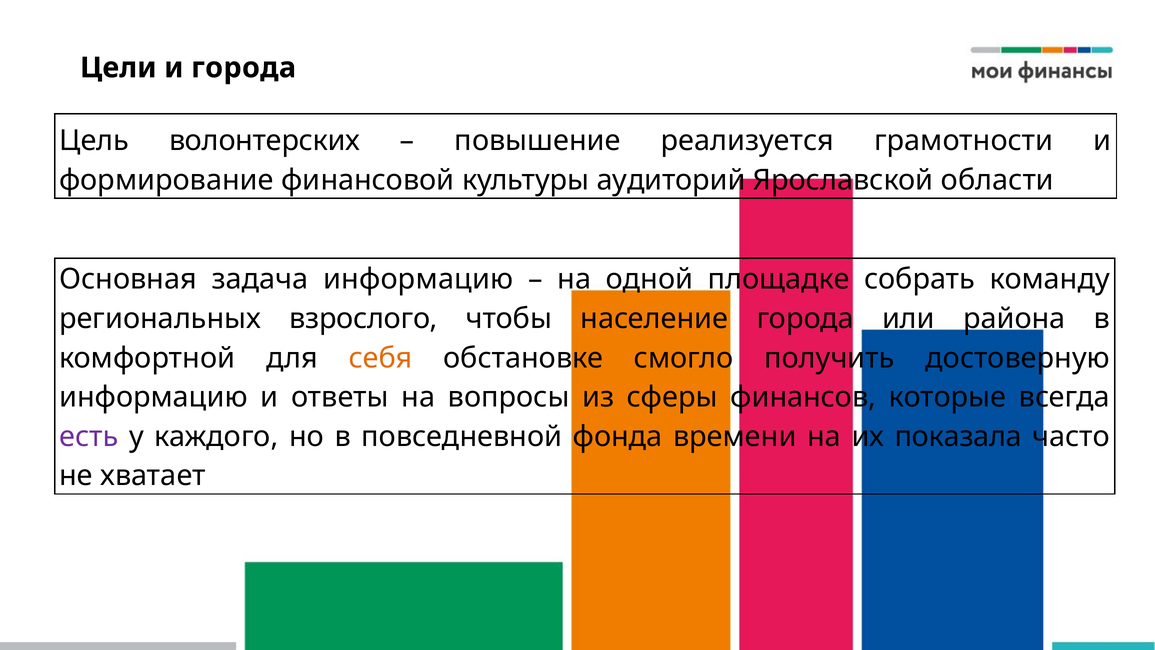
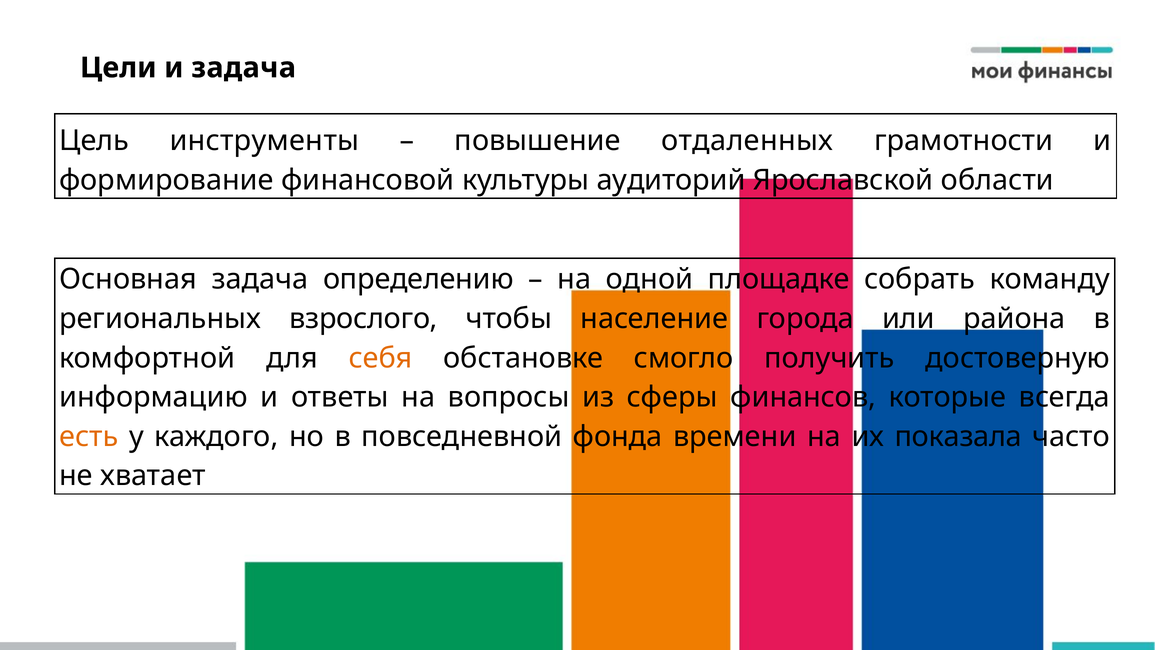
и города: города -> задача (244, 68)
волонтерских: волонтерских -> инструменты (264, 141)
реализуется: реализуется -> отдаленных (747, 141)
задача информацию: информацию -> определению (418, 279)
есть colour: purple -> orange (89, 436)
